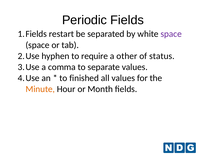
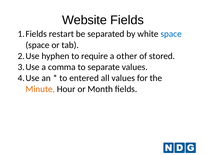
Periodic: Periodic -> Website (84, 20)
space colour: purple -> blue (171, 34)
status: status -> stored (162, 56)
finished: finished -> entered (84, 78)
